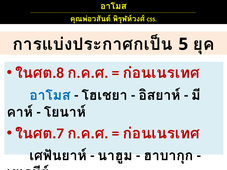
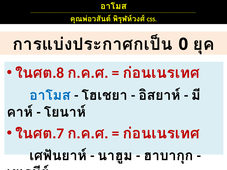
5: 5 -> 0 (183, 44)
